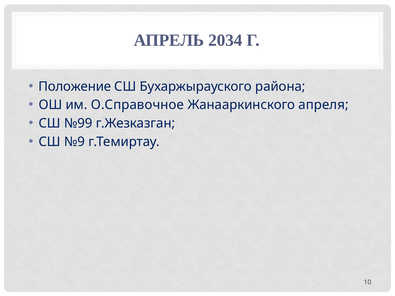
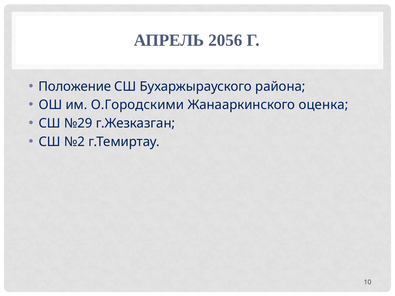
2034: 2034 -> 2056 (225, 40)
О.Справочное: О.Справочное -> О.Городскими (137, 105)
апреля: апреля -> оценка (324, 105)
№99: №99 -> №29 (78, 123)
№9: №9 -> №2 (74, 142)
